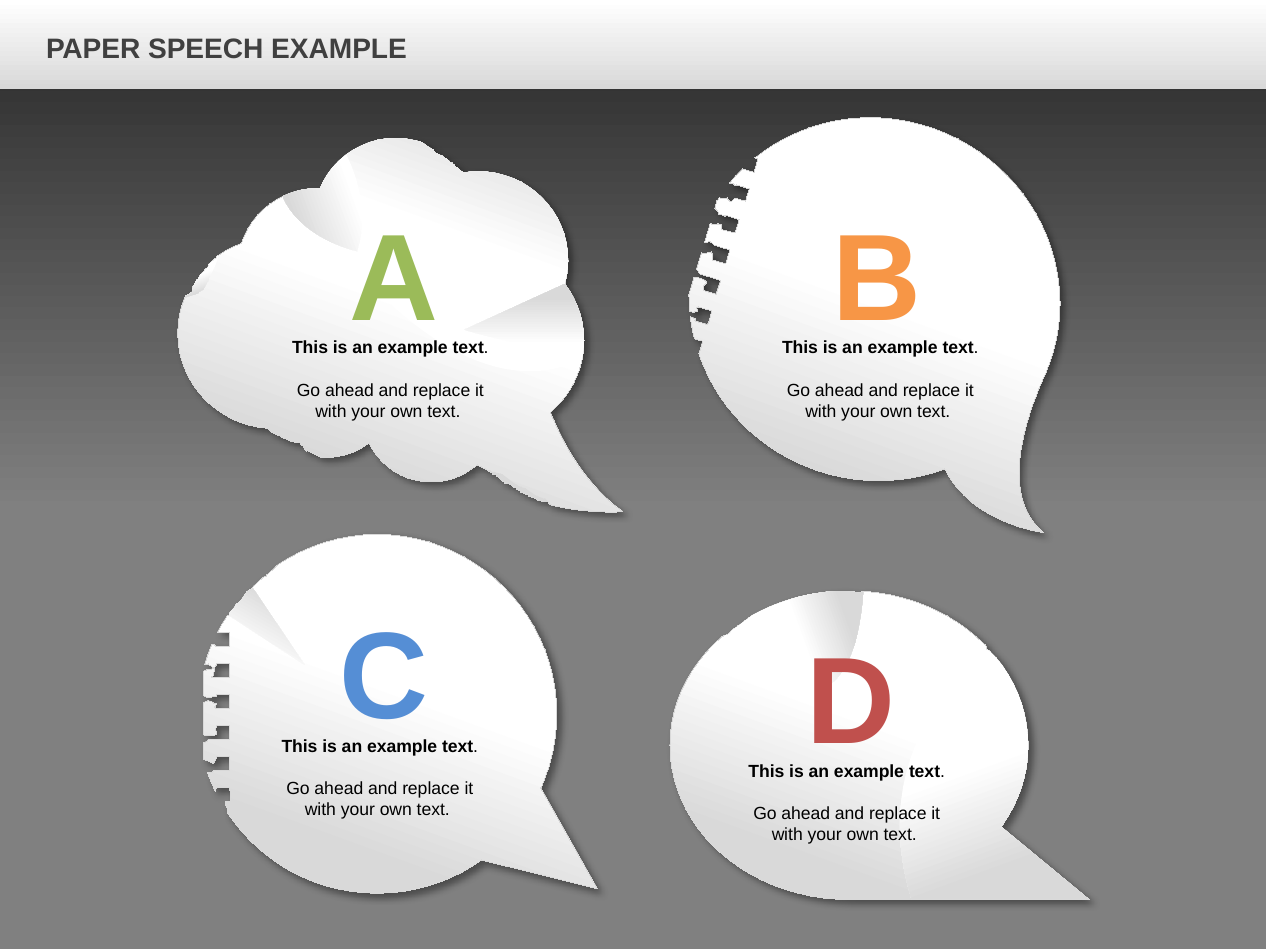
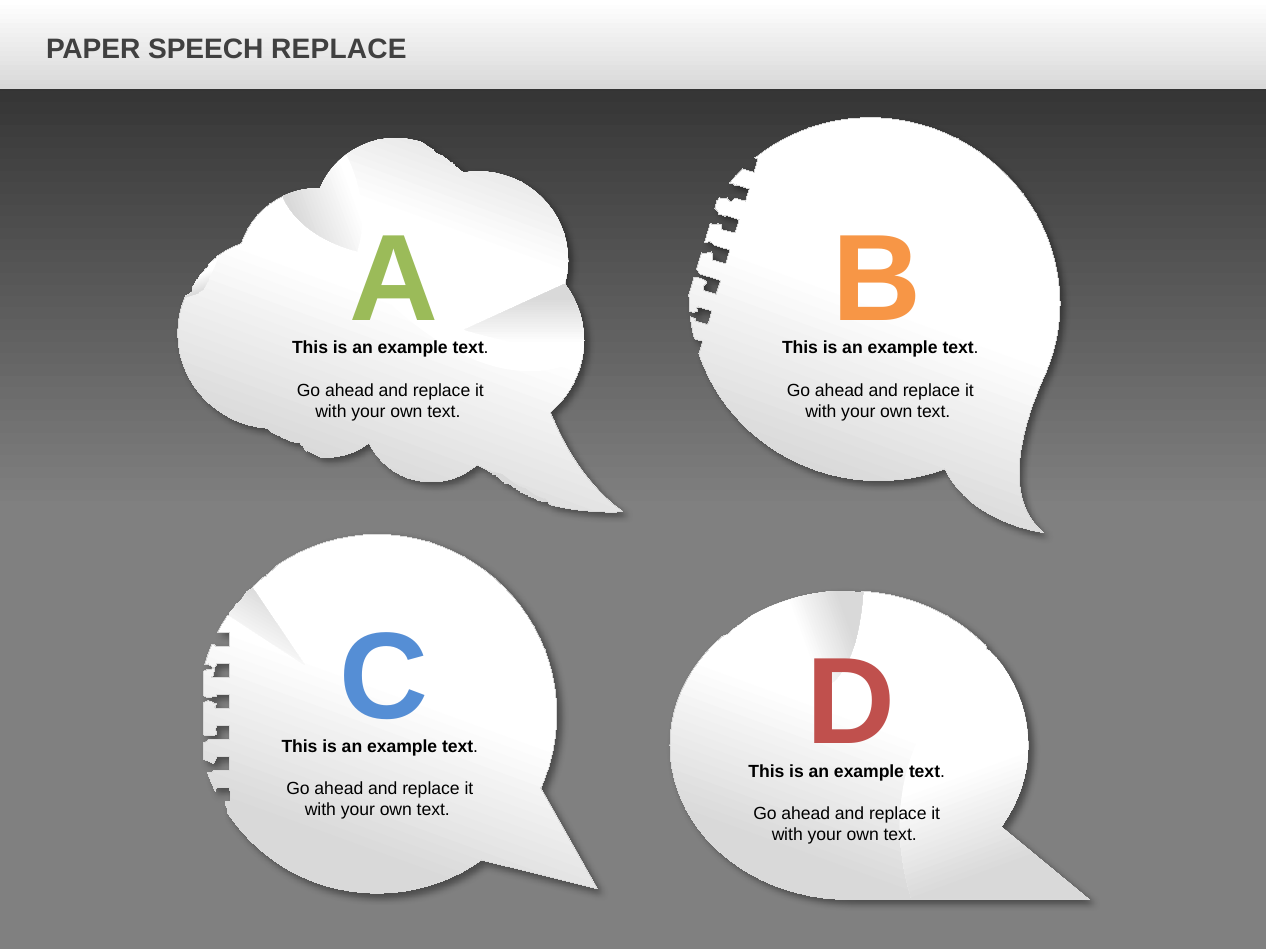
SPEECH EXAMPLE: EXAMPLE -> REPLACE (339, 49)
